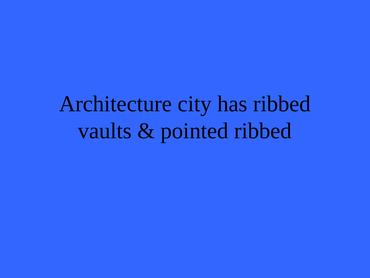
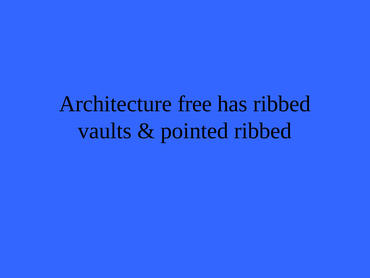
city: city -> free (195, 104)
